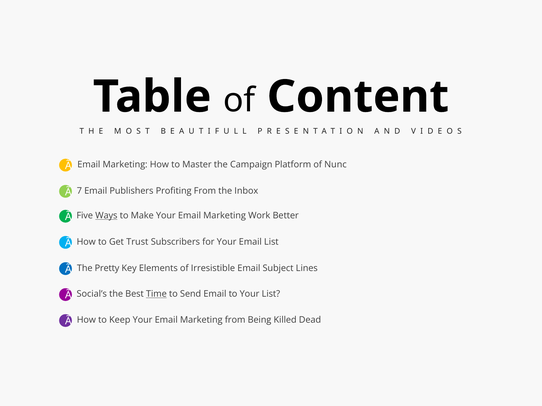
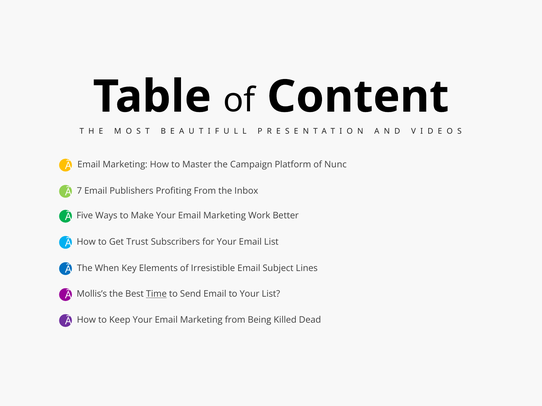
Ways underline: present -> none (106, 216)
Pretty: Pretty -> When (107, 268)
Social’s: Social’s -> Mollis’s (92, 294)
